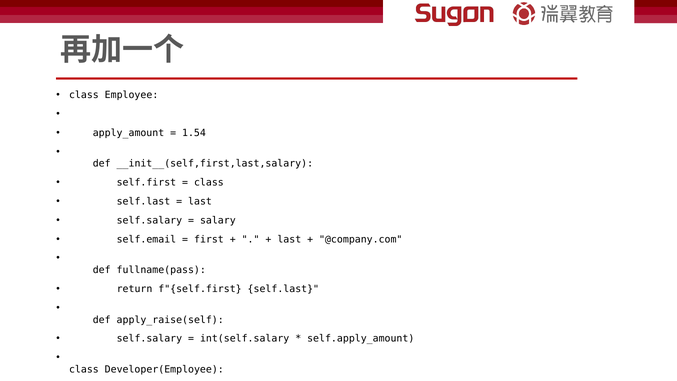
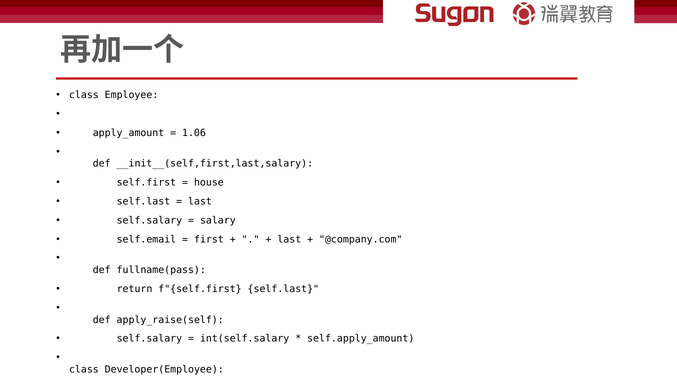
1.54: 1.54 -> 1.06 (194, 133)
class: class -> house (209, 182)
